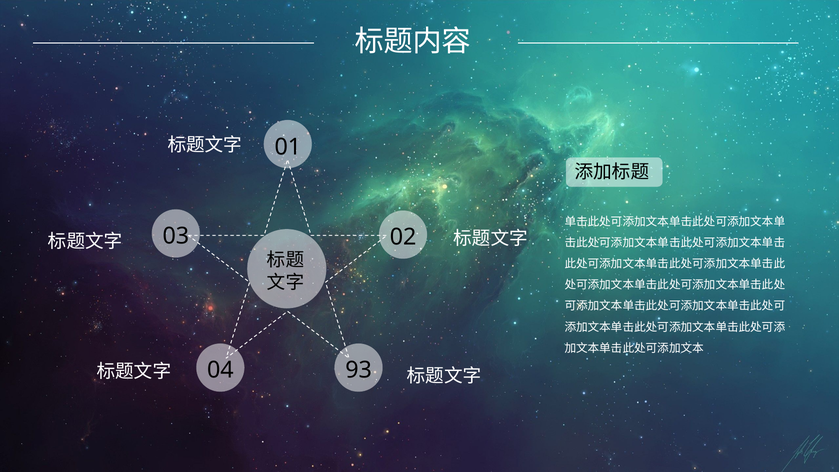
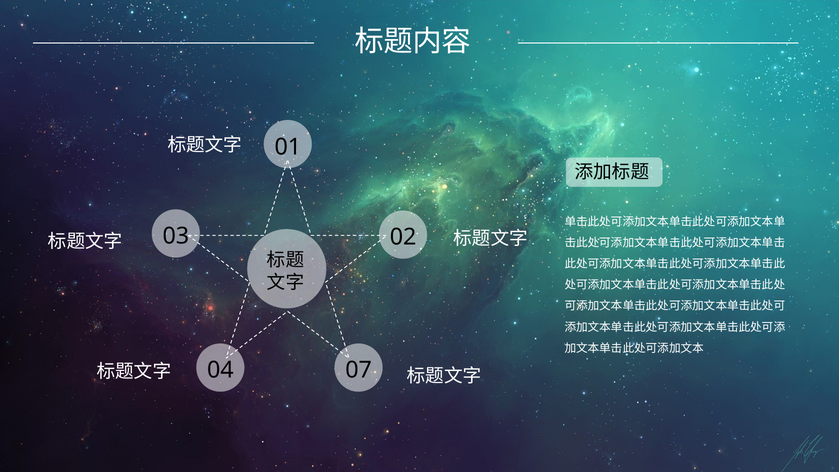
93: 93 -> 07 (359, 370)
